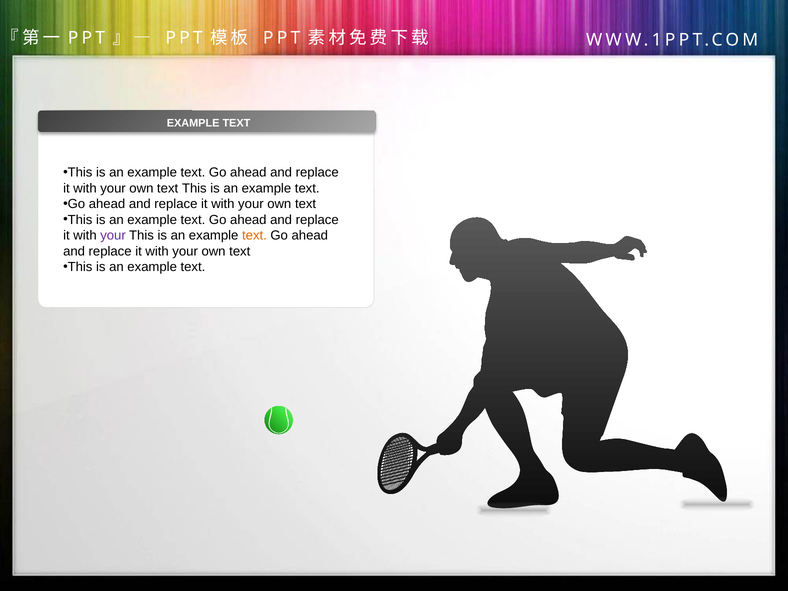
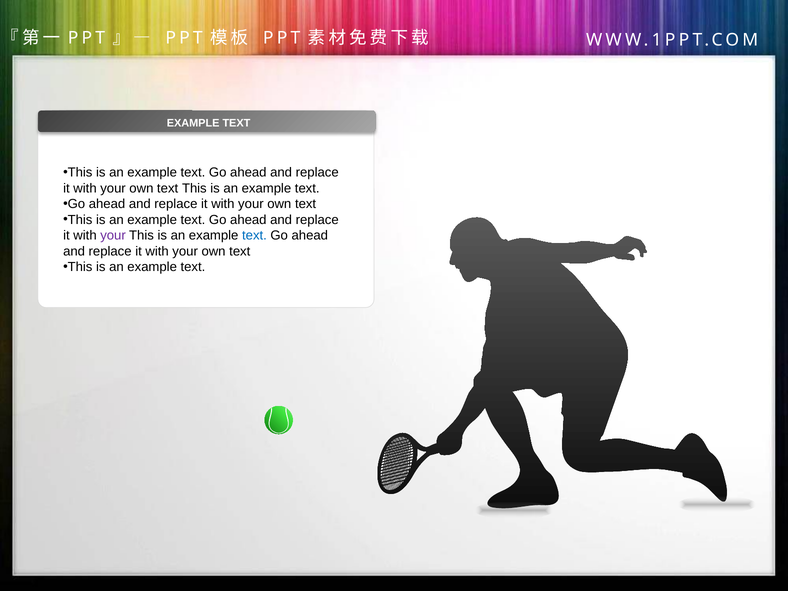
text colour: orange -> blue (254, 235)
